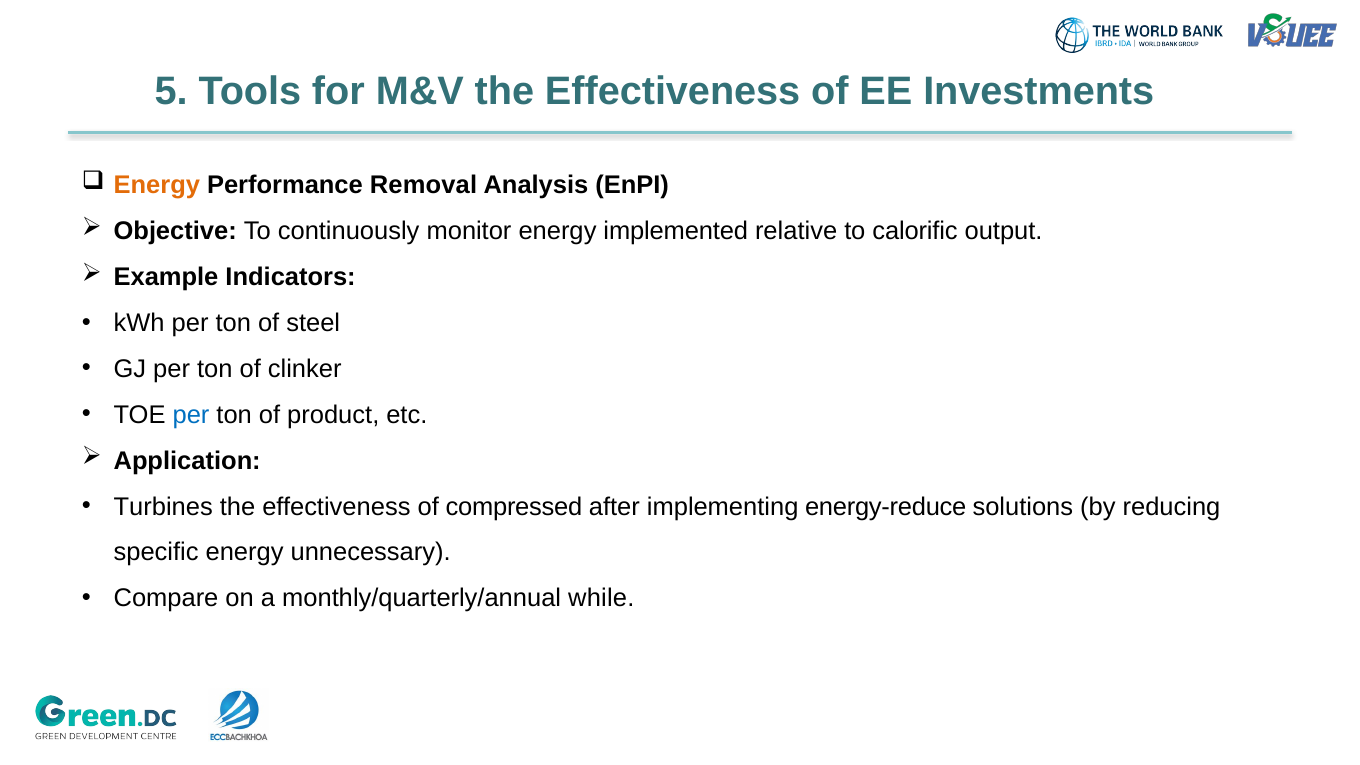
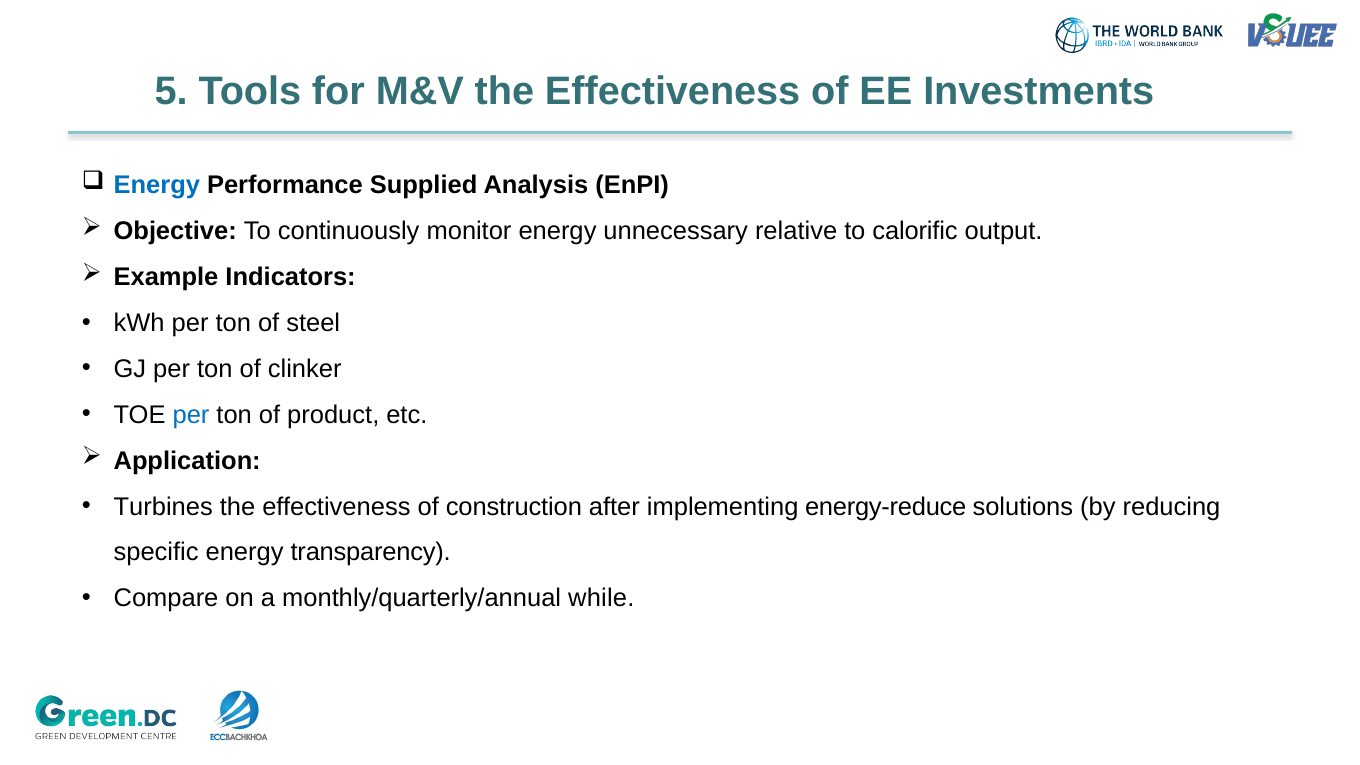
Energy colour: orange -> blue (157, 185)
Removal: Removal -> Supplied (424, 185)
implemented: implemented -> unnecessary (676, 231)
compressed: compressed -> construction (514, 507)
unnecessary: unnecessary -> transparency (371, 553)
